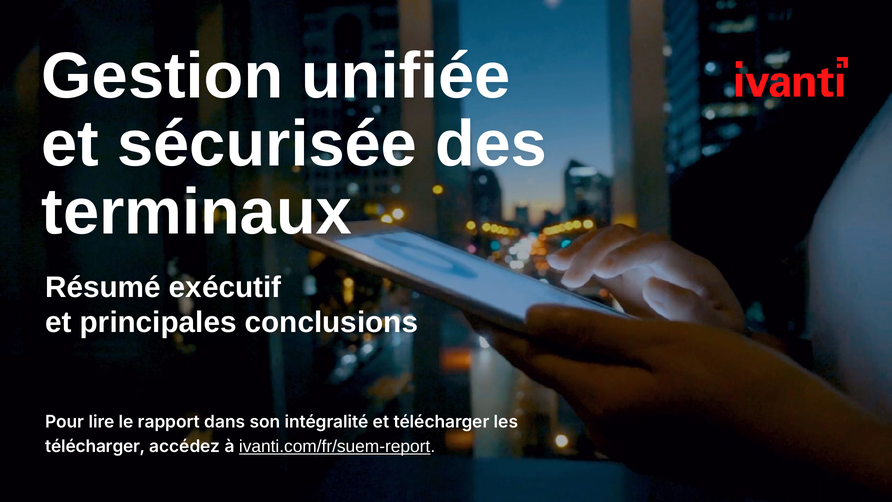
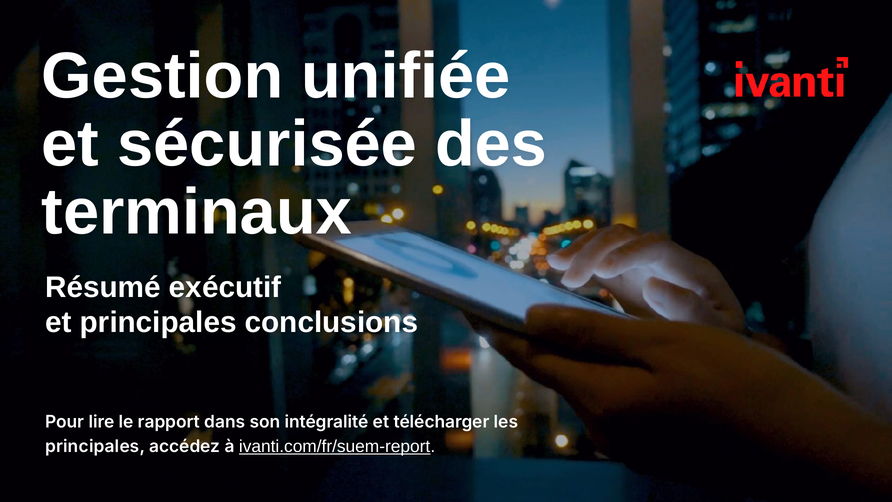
télécharger: télécharger -> principales (95, 446)
